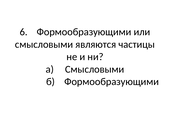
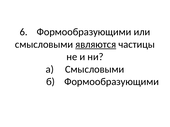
являются underline: none -> present (96, 45)
